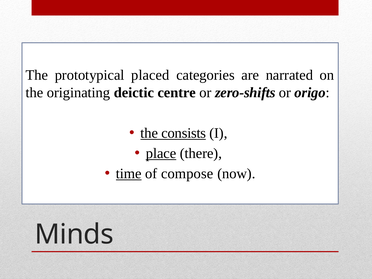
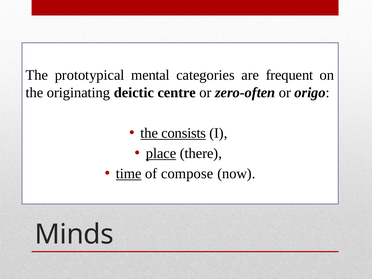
placed: placed -> mental (150, 75)
narrated: narrated -> frequent (289, 75)
zero-shifts: zero-shifts -> zero-often (245, 93)
